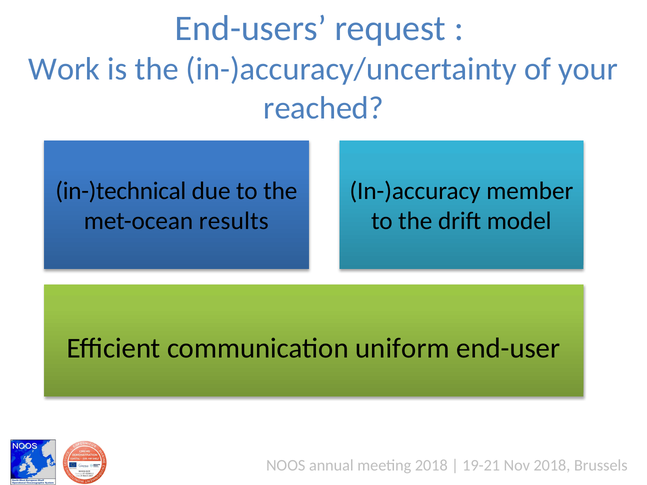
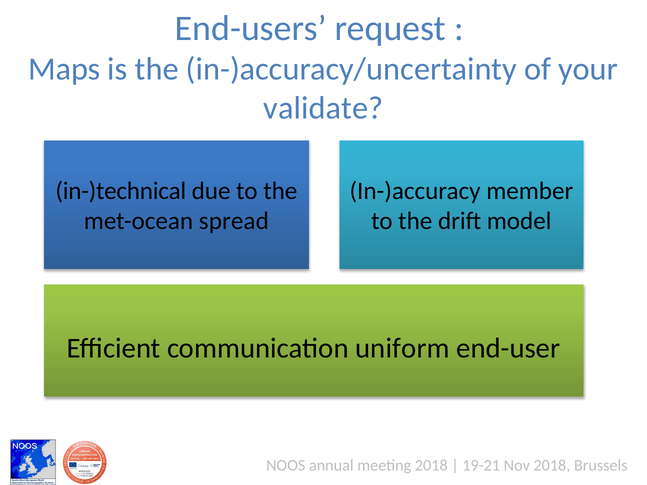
Work: Work -> Maps (64, 69)
reached: reached -> validate (323, 108)
results: results -> spread (234, 221)
